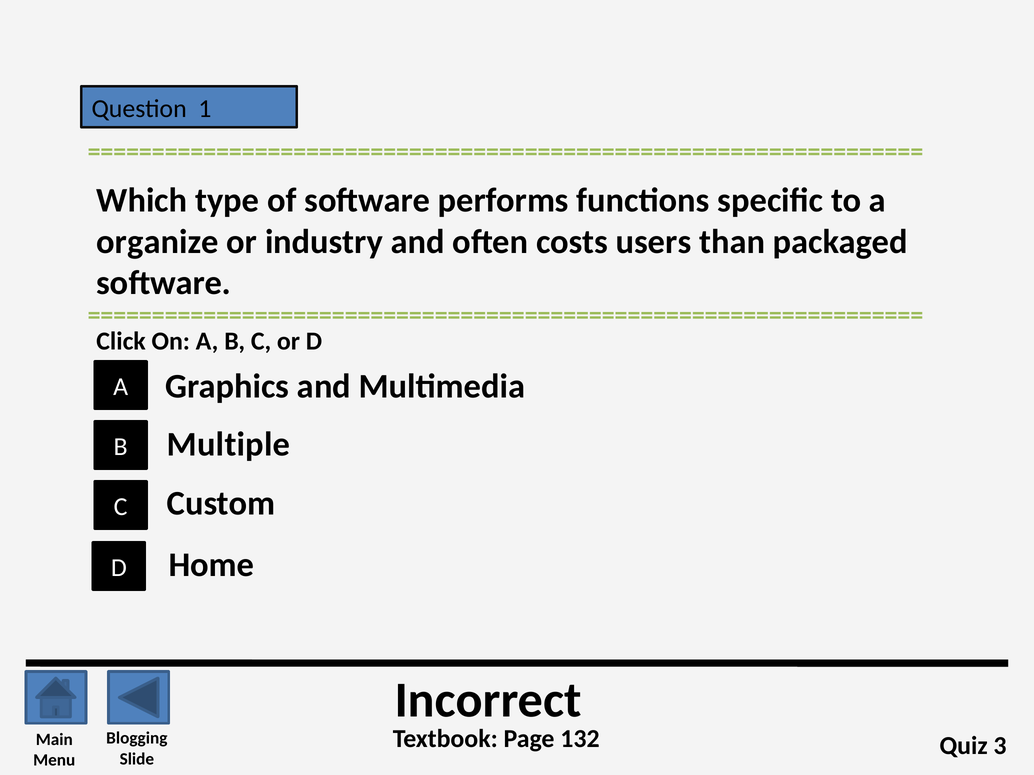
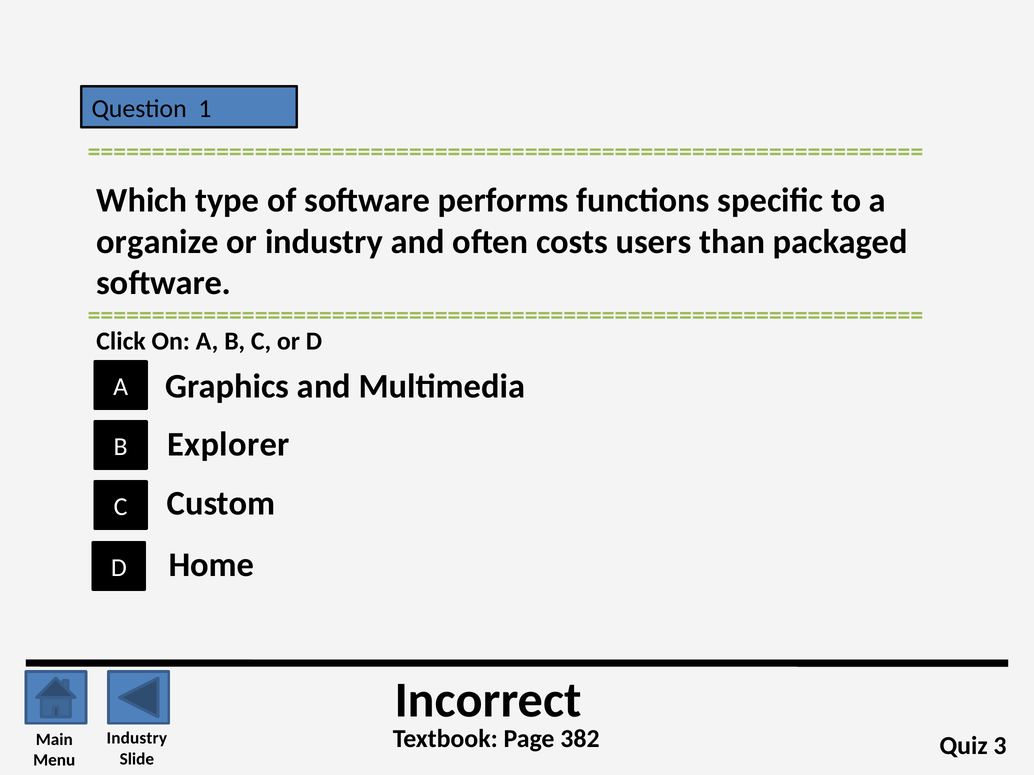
Multiple: Multiple -> Explorer (228, 445)
132: 132 -> 382 (580, 739)
Blogging: Blogging -> Industry (137, 739)
